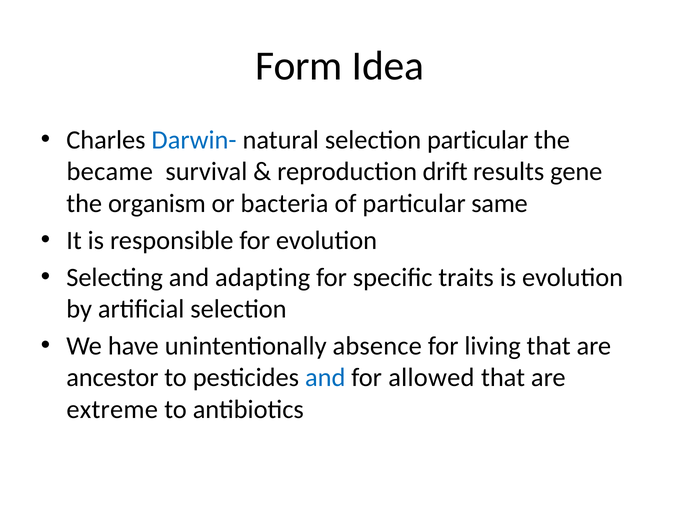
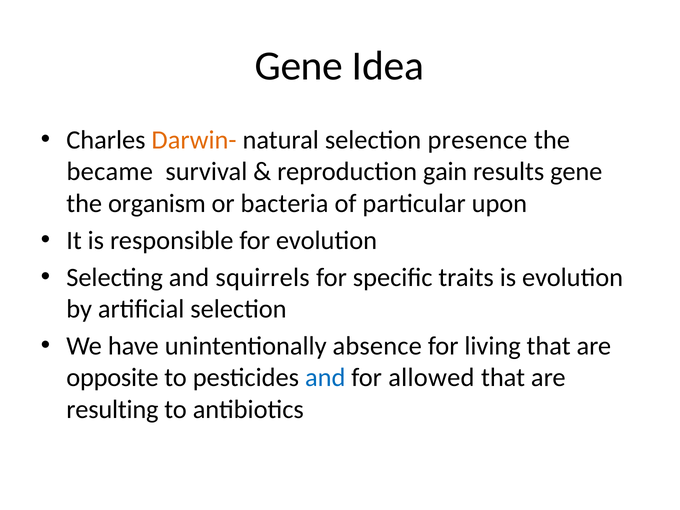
Form: Form -> Gene (299, 66)
Darwin- colour: blue -> orange (194, 140)
selection particular: particular -> presence (477, 140)
drift: drift -> gain (445, 172)
same: same -> upon (499, 203)
adapting: adapting -> squirrels (263, 277)
ancestor: ancestor -> opposite (112, 378)
extreme: extreme -> resulting (112, 409)
